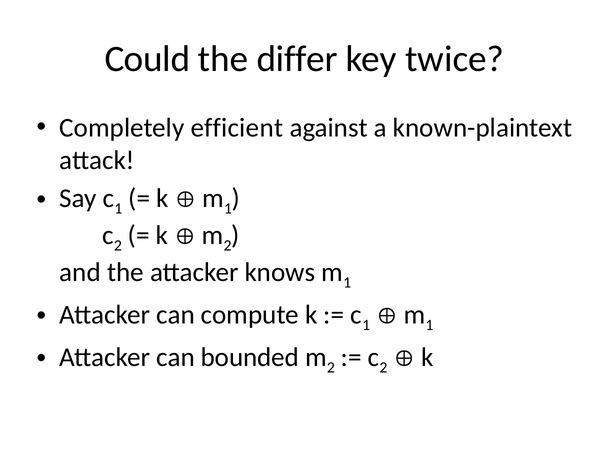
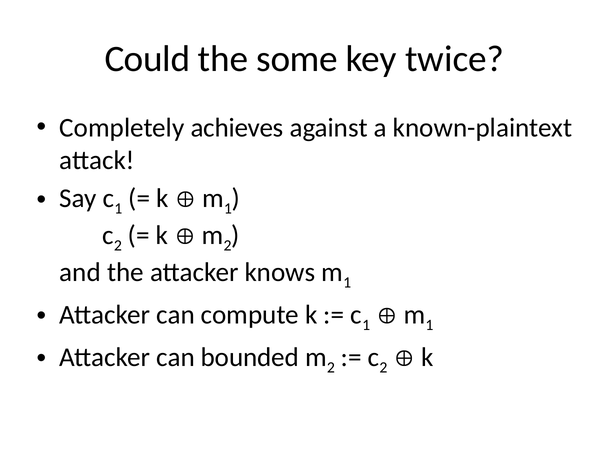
differ: differ -> some (297, 59)
efficient: efficient -> achieves (237, 128)
